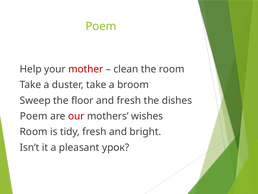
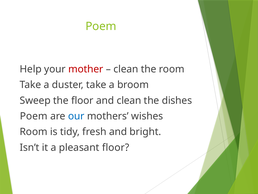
and fresh: fresh -> clean (129, 100)
our colour: red -> blue (76, 116)
pleasant урок: урок -> floor (116, 147)
